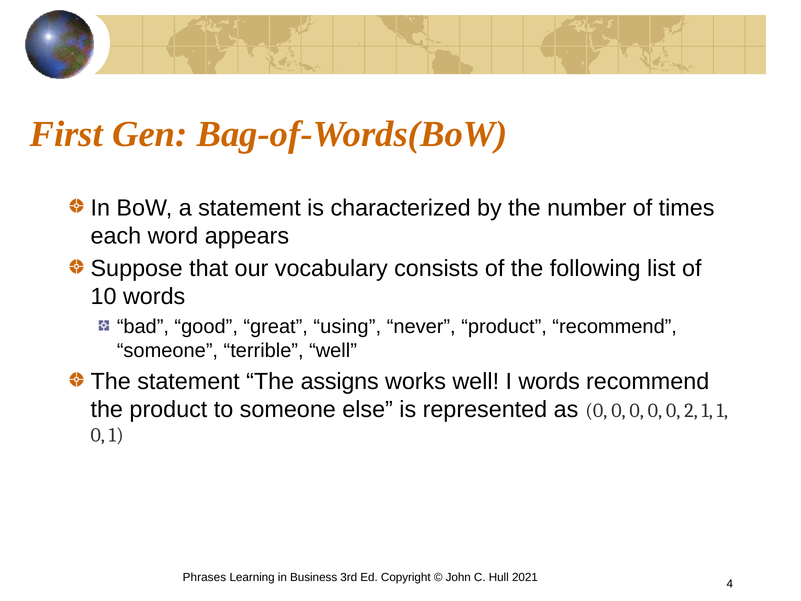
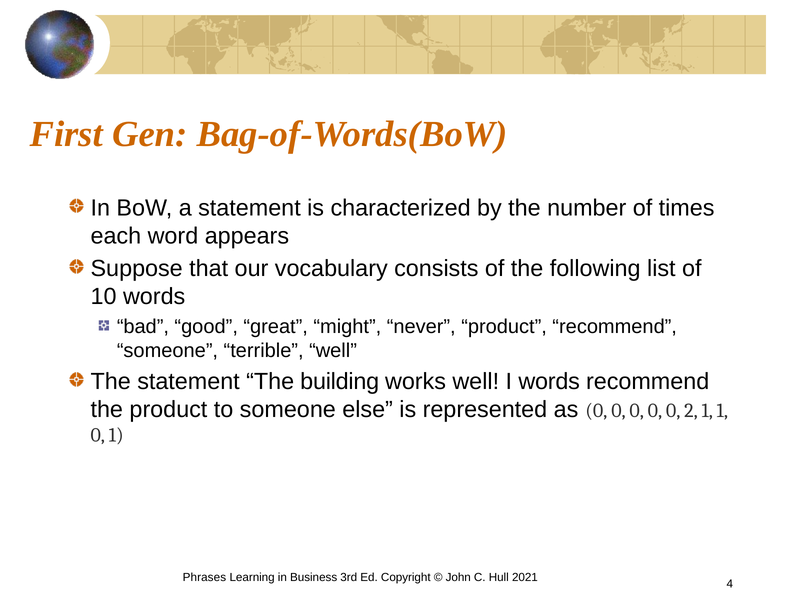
using: using -> might (347, 326)
assigns: assigns -> building (340, 381)
